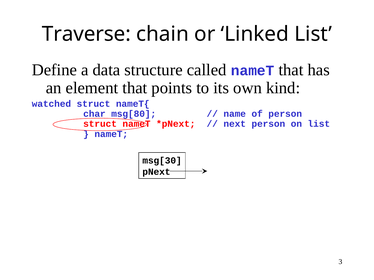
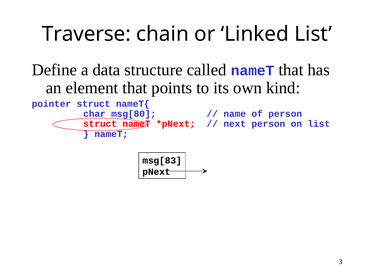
watched: watched -> pointer (51, 104)
msg[30: msg[30 -> msg[83 (162, 161)
